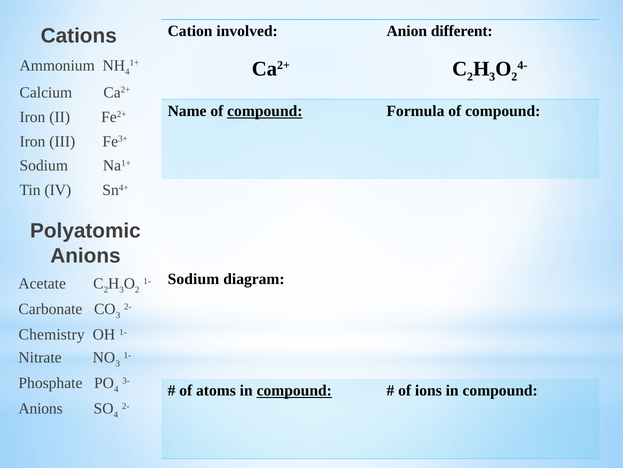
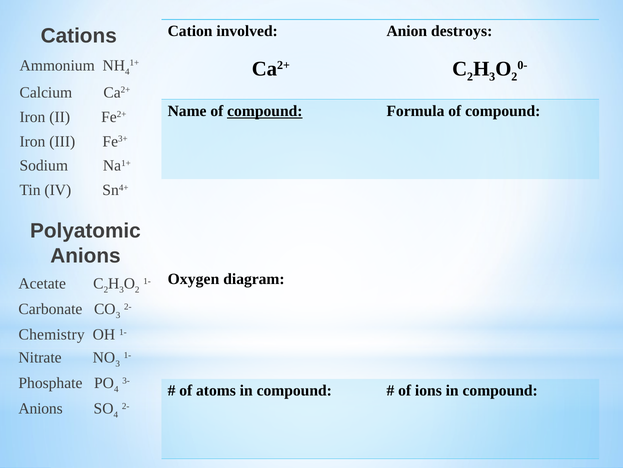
different: different -> destroys (462, 31)
4-: 4- -> 0- (522, 65)
Sodium: Sodium -> Oxygen (193, 279)
compound underline: present -> none (294, 390)
